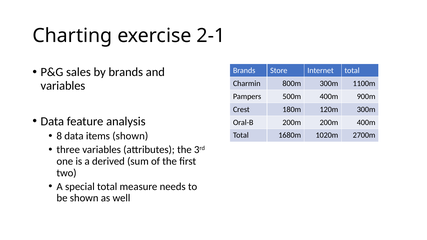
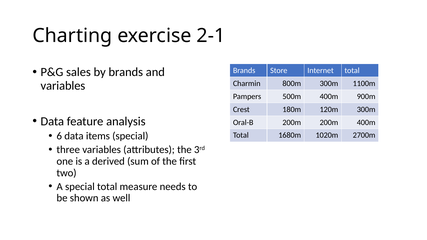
8: 8 -> 6 (59, 136)
items shown: shown -> special (130, 136)
